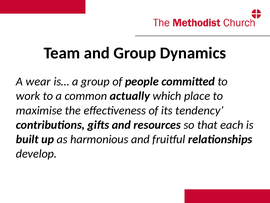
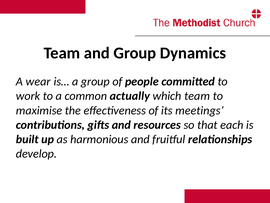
which place: place -> team (197, 96)
tendency: tendency -> meetings (199, 110)
